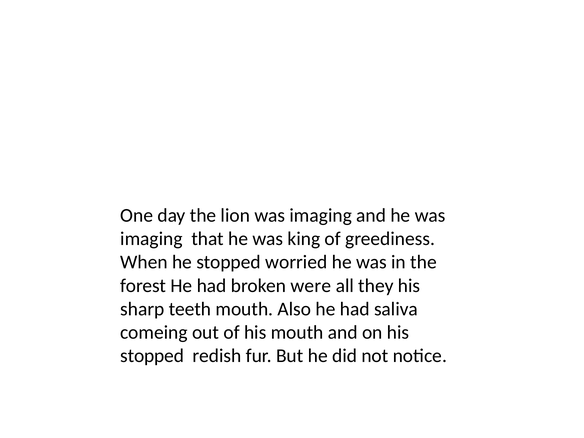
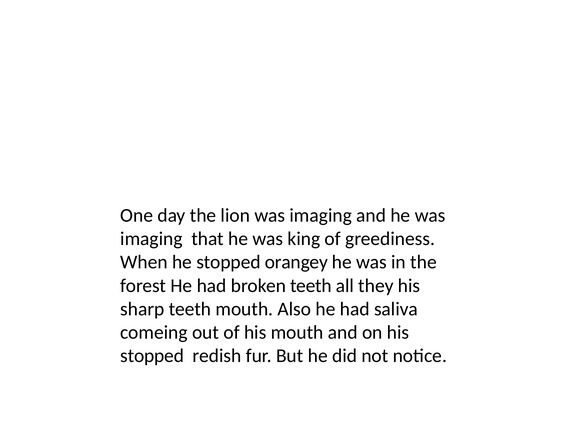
worried: worried -> orangey (296, 262)
broken were: were -> teeth (311, 286)
